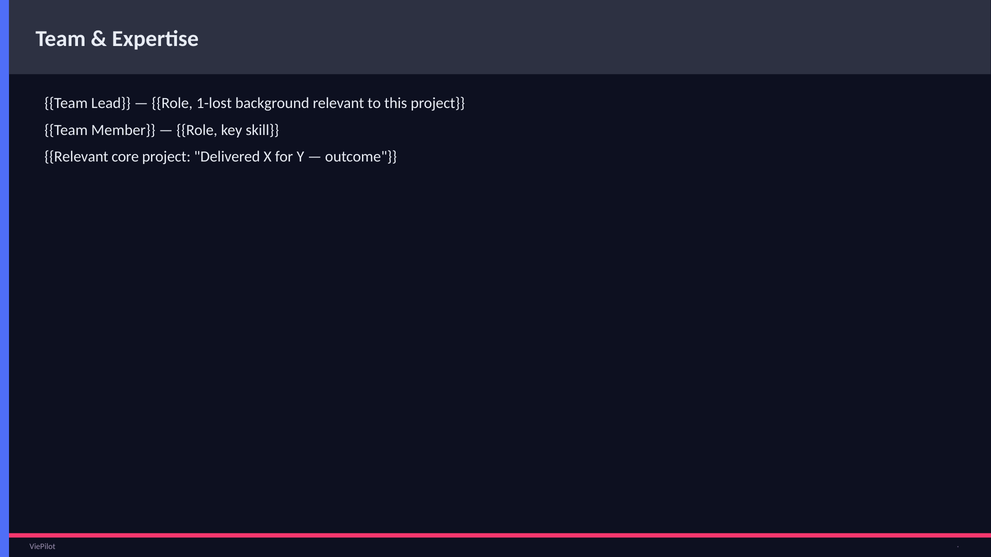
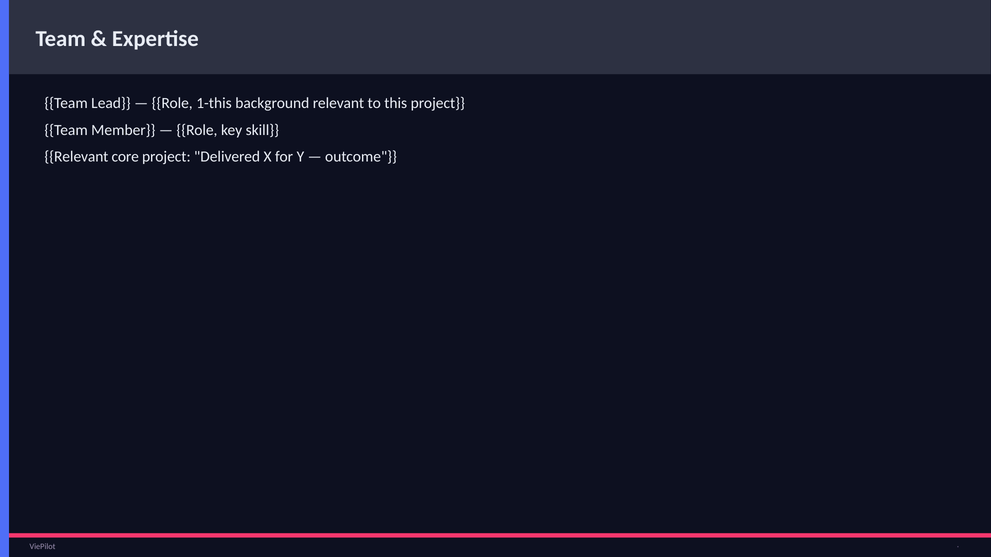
1-lost: 1-lost -> 1-this (214, 103)
